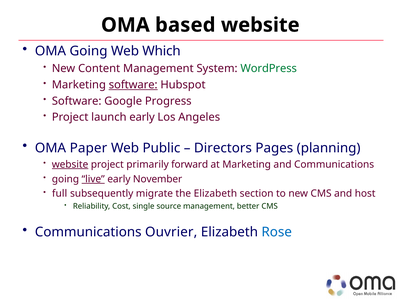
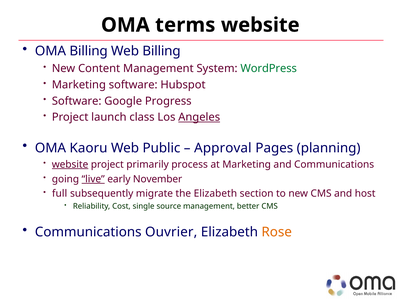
based: based -> terms (185, 25)
OMA Going: Going -> Billing (89, 51)
Web Which: Which -> Billing (162, 51)
software underline: present -> none (133, 85)
launch early: early -> class (142, 117)
Angeles underline: none -> present (199, 117)
Paper: Paper -> Kaoru (89, 148)
Directors: Directors -> Approval (223, 148)
forward: forward -> process (190, 164)
Rose colour: blue -> orange (277, 232)
